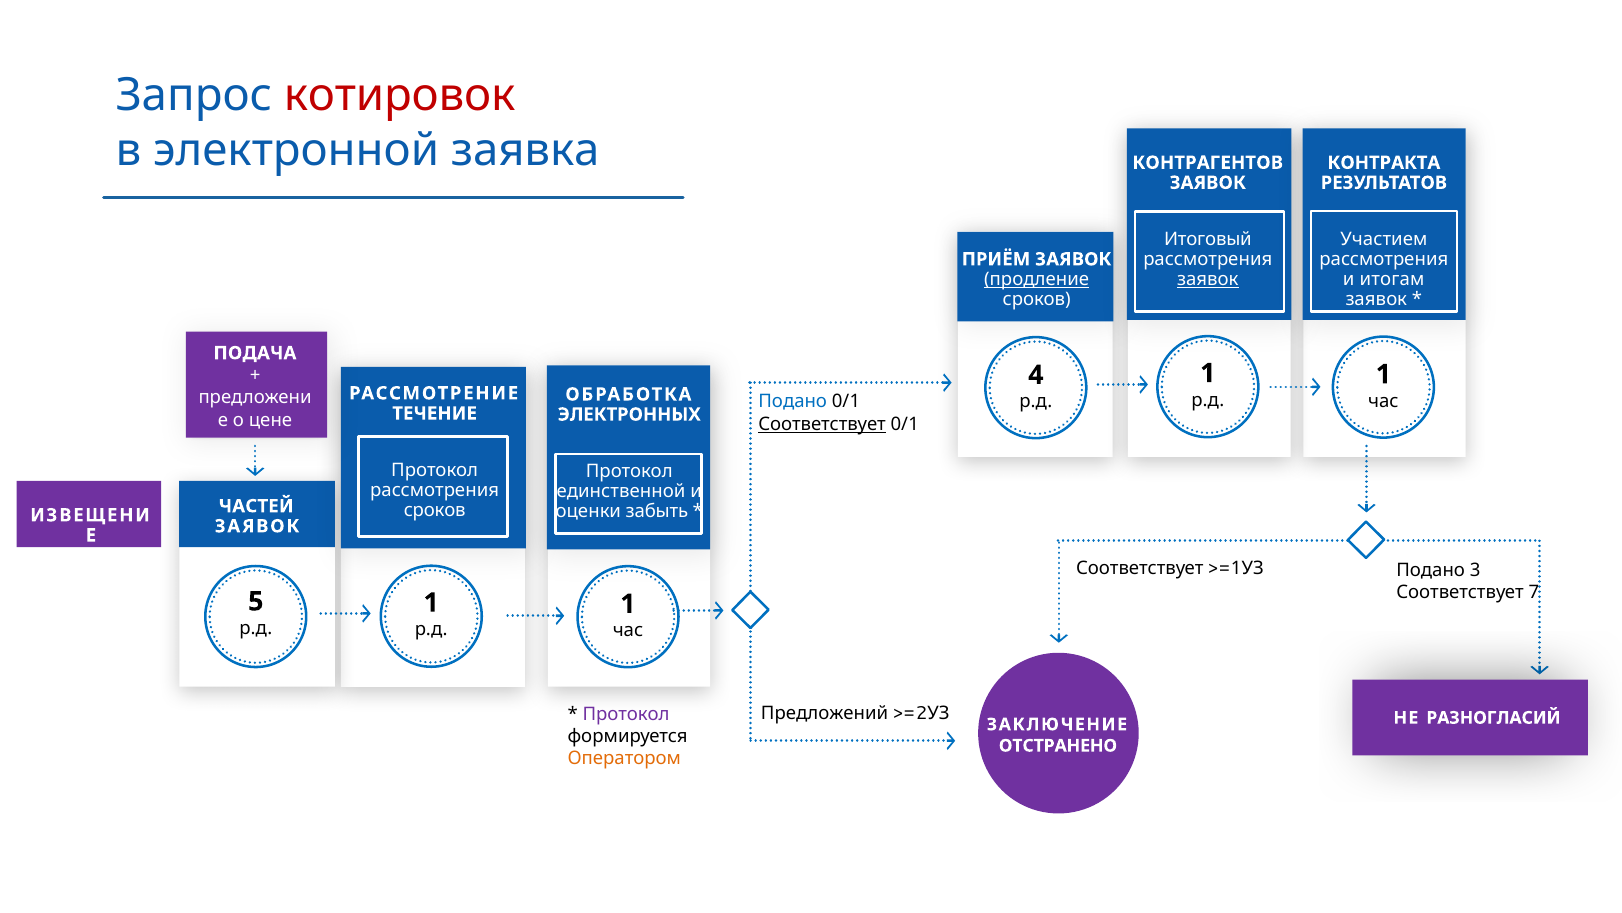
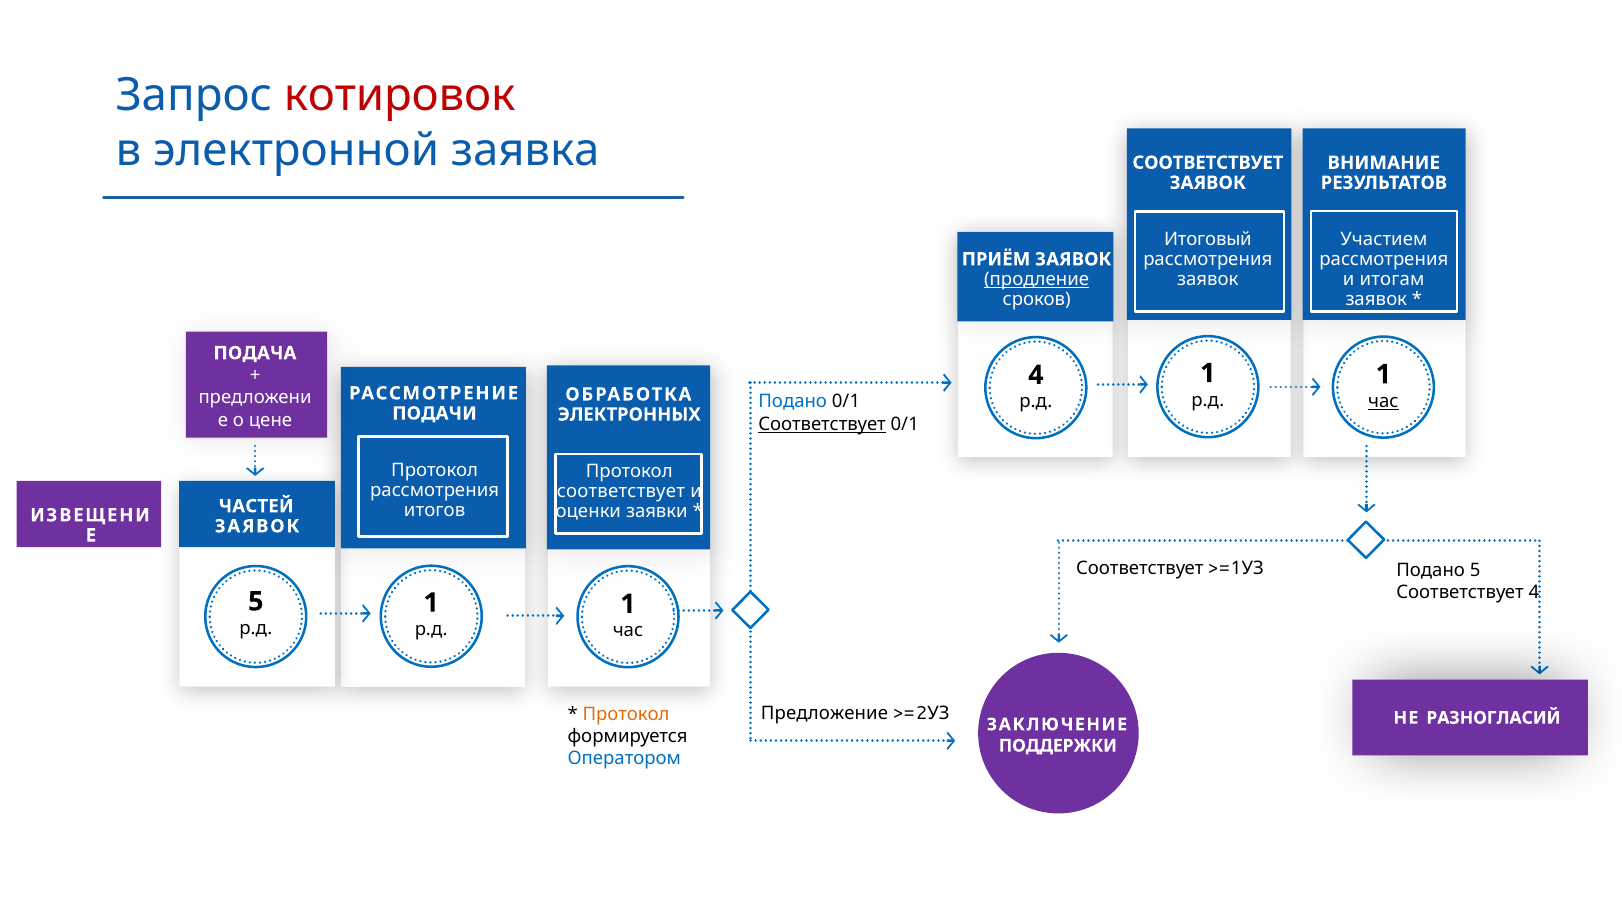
КОНТРАГЕНТОВ: КОНТРАГЕНТОВ -> СООТВЕТСТВУЕТ (1208, 163)
КОНТРАКТА: КОНТРАКТА -> ВНИМАНИЕ (1384, 163)
заявок underline: present -> none (1208, 279)
час underline: none -> present (1383, 401)
ТЕЧЕНИЕ: ТЕЧЕНИЕ -> ПОДАЧИ (435, 413)
единственной: единственной -> соответствует (621, 491)
сроков: сроков -> итогов (435, 510)
забыть: забыть -> заявки (657, 511)
Подано 3: 3 -> 5 (1475, 570)
Соответствует 7: 7 -> 4 (1534, 592)
Предложений: Предложений -> Предложение (825, 713)
Протокол colour: purple -> orange (626, 714)
ОТСТРАНЕНО: ОТСТРАНЕНО -> ПОДДЕРЖКИ (1058, 745)
Оператором colour: orange -> blue (624, 758)
